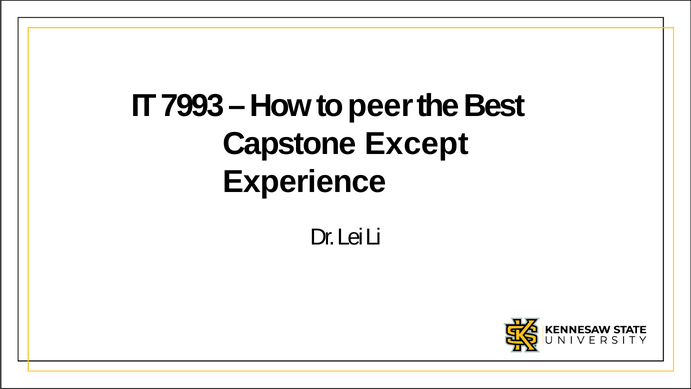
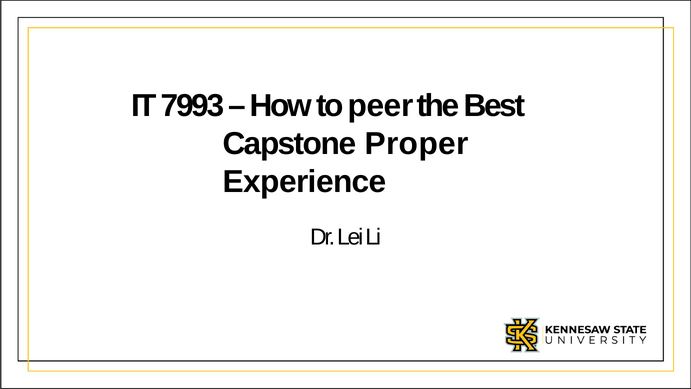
Except: Except -> Proper (417, 144)
